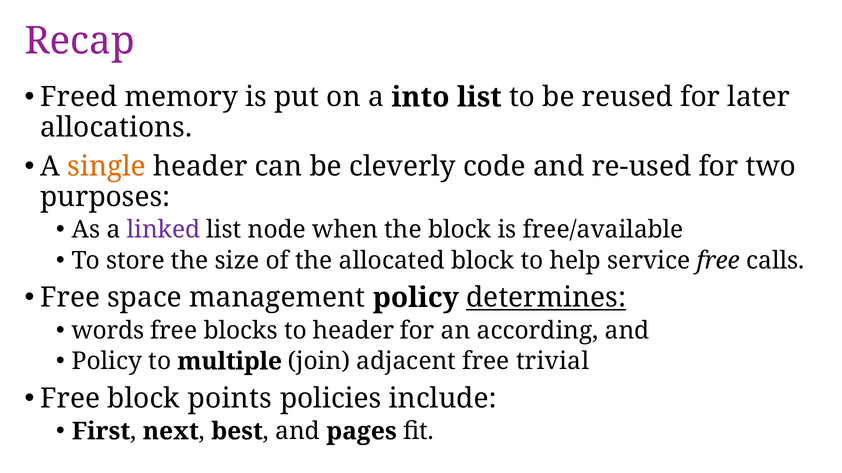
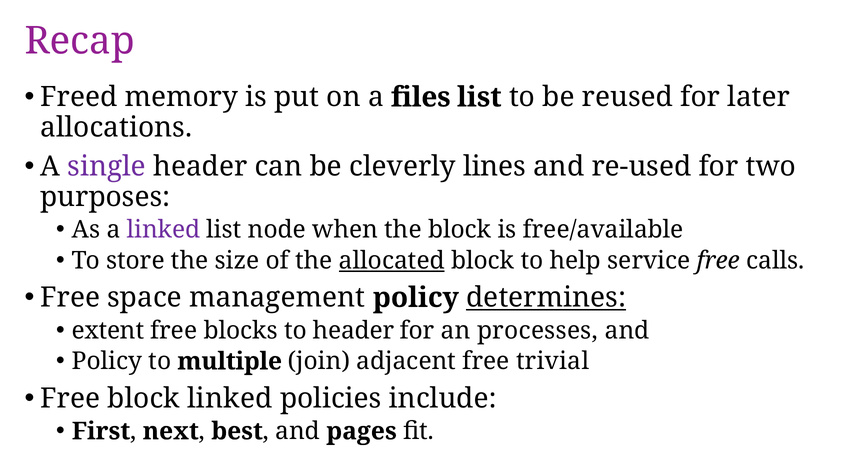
into: into -> files (421, 97)
single colour: orange -> purple (107, 167)
code: code -> lines (495, 167)
allocated underline: none -> present (392, 261)
words: words -> extent (108, 331)
according: according -> processes (538, 331)
block points: points -> linked (230, 399)
